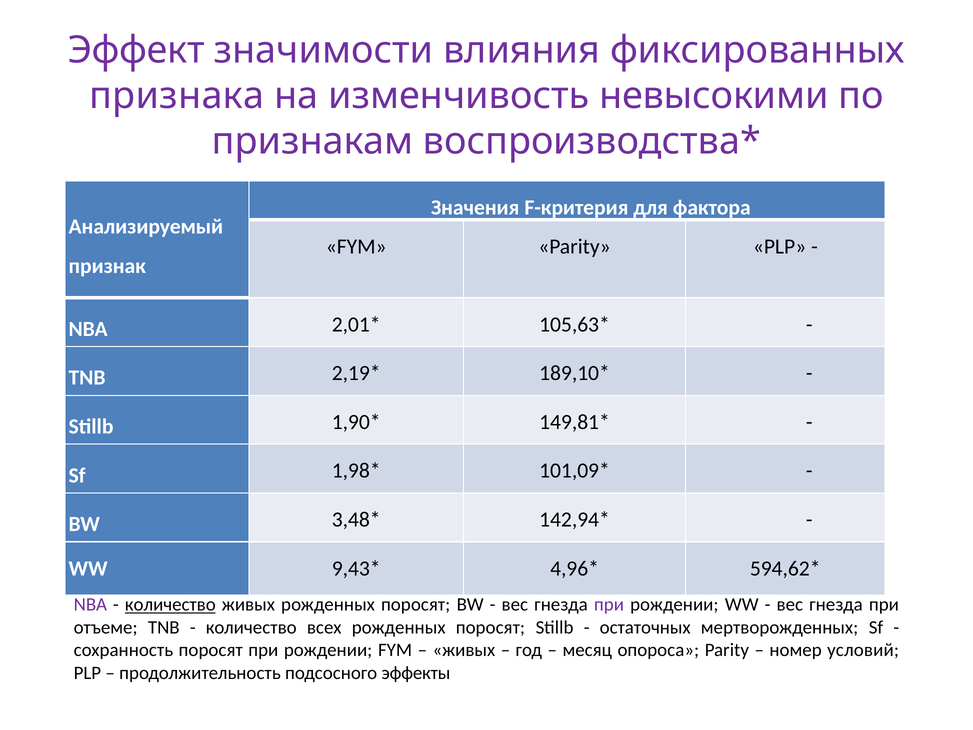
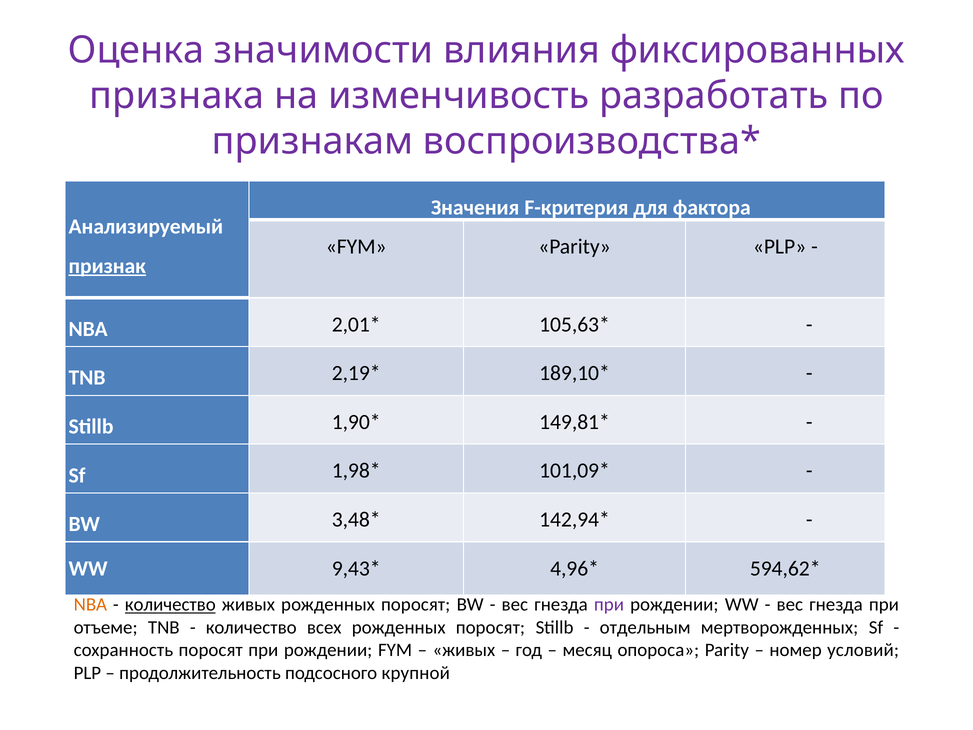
Эффект: Эффект -> Оценка (136, 50)
невысокими: невысокими -> разработать (714, 96)
признак underline: none -> present (107, 266)
NBA colour: purple -> orange (90, 605)
остаточных: остаточных -> отдельным (645, 627)
эффекты: эффекты -> крупной (416, 673)
